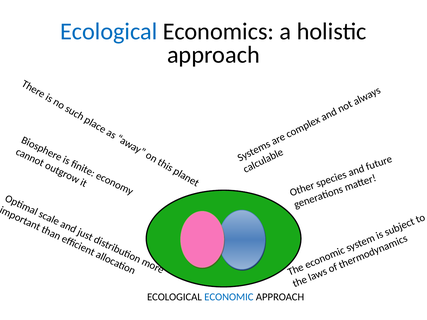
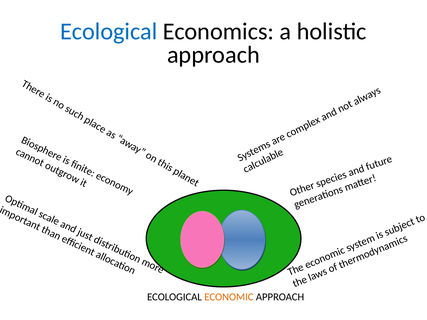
ECONOMIC colour: blue -> orange (229, 297)
